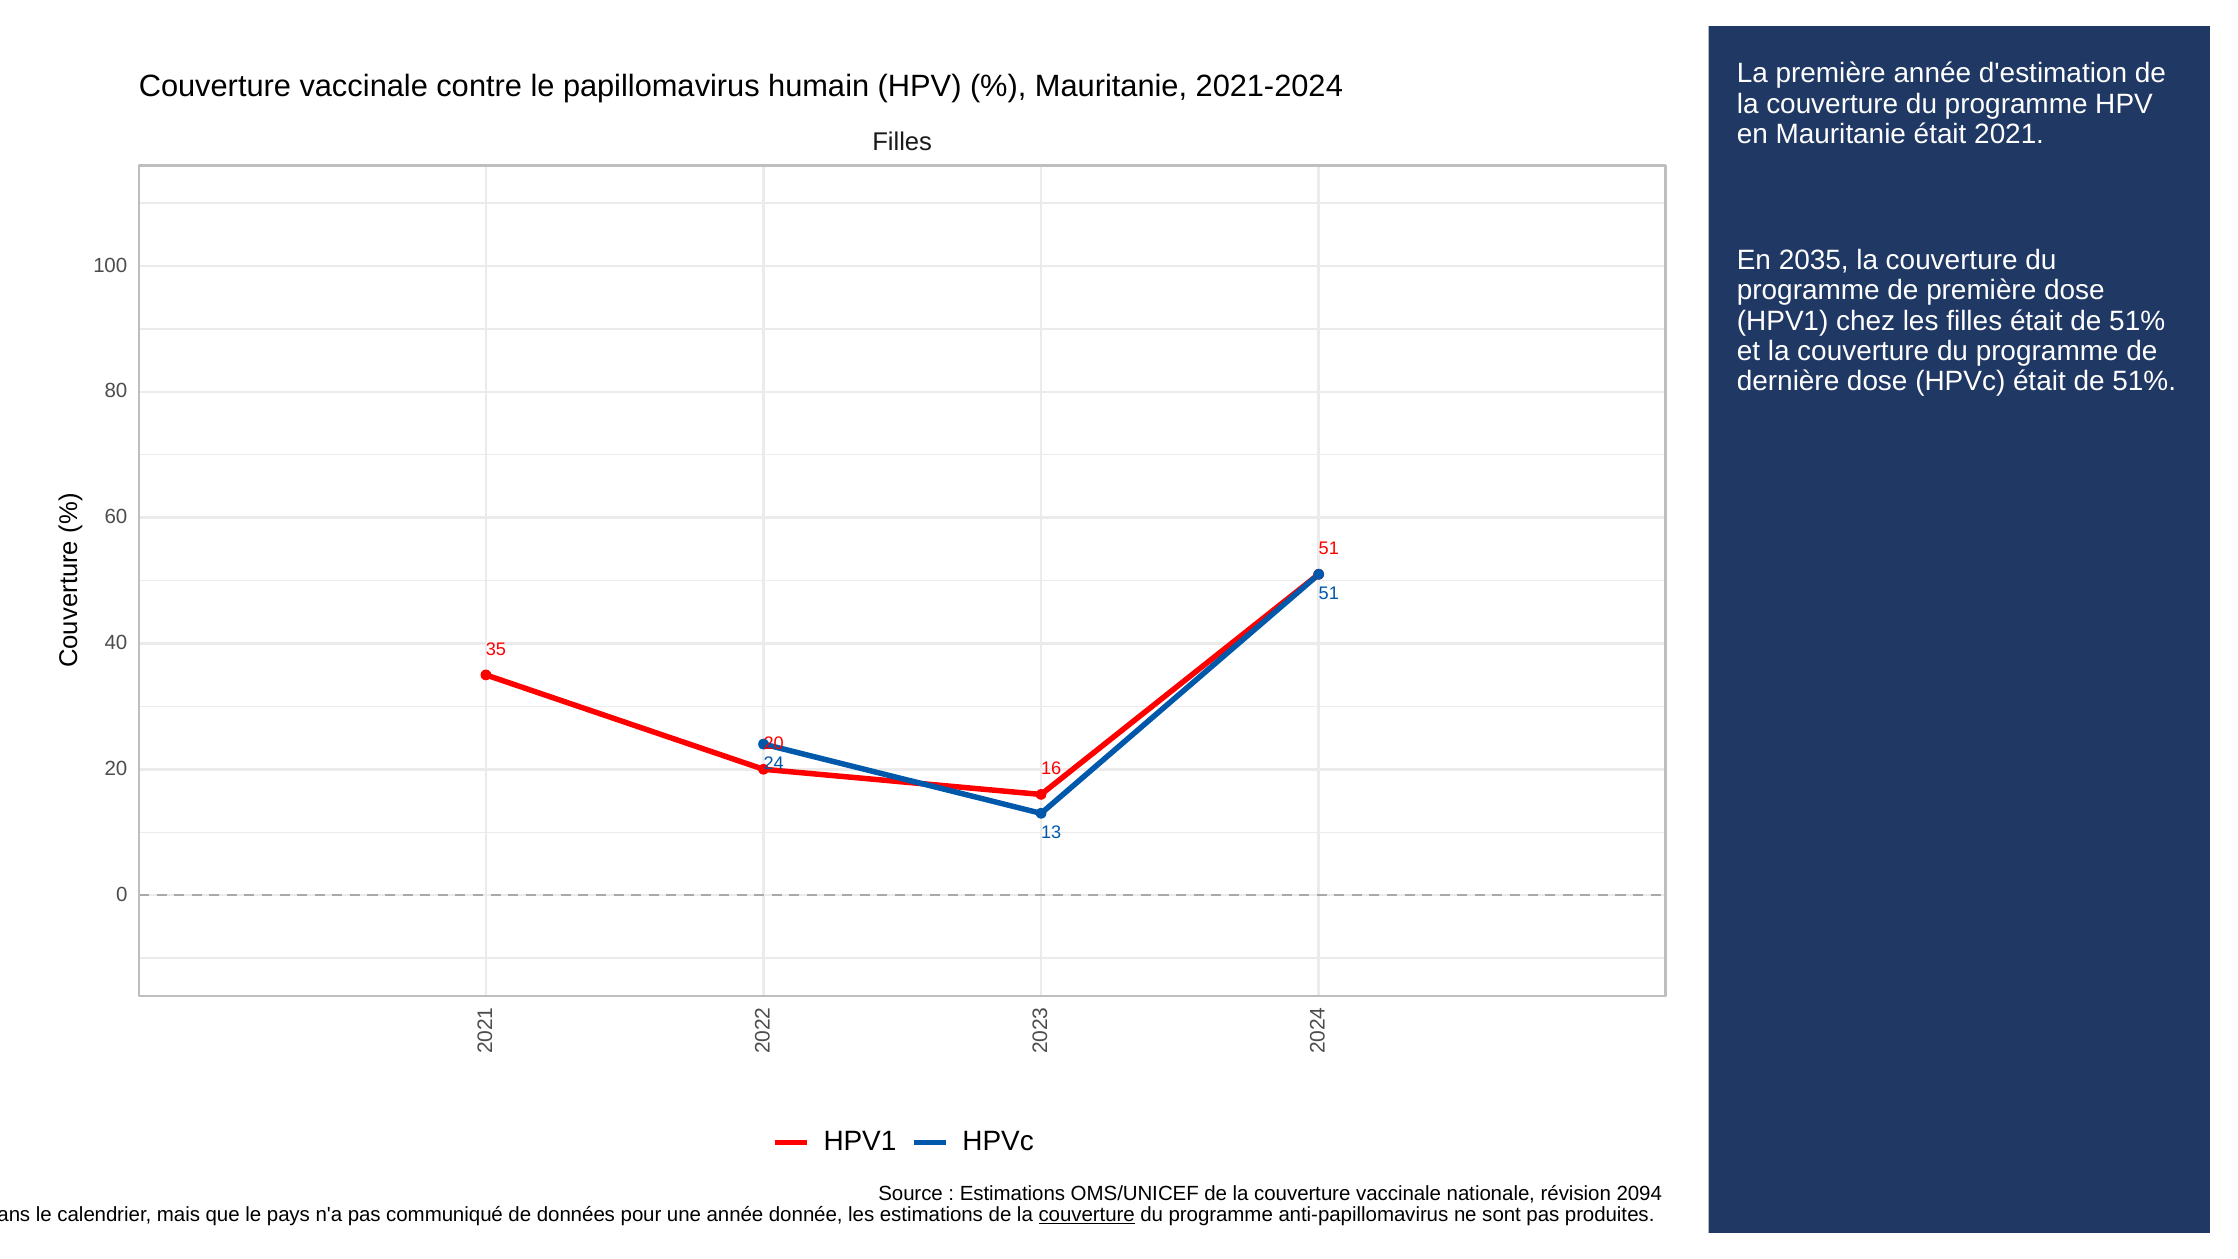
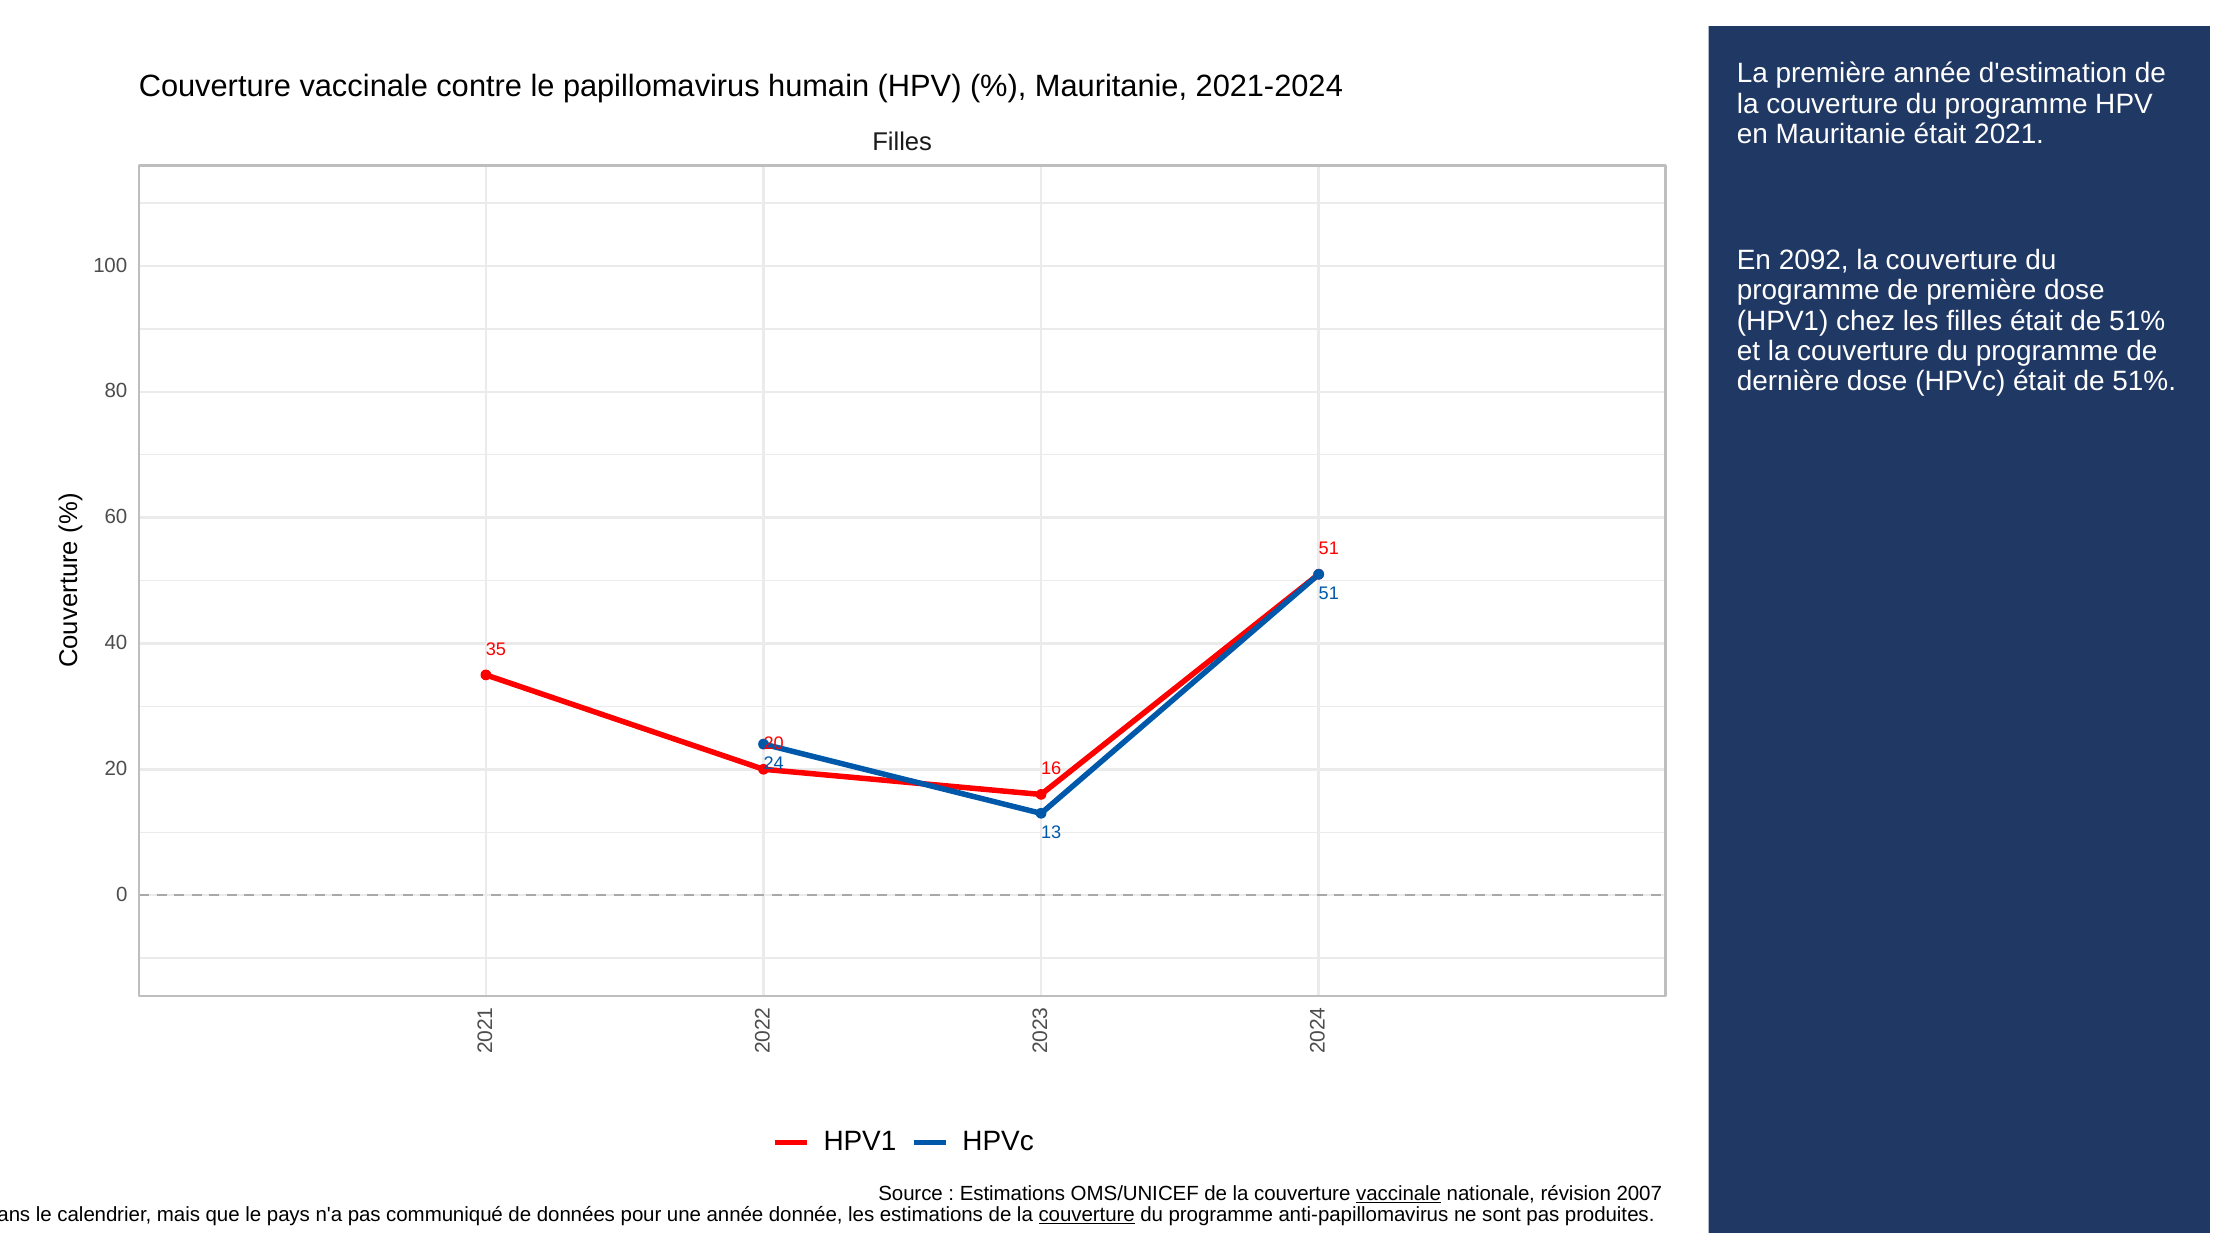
2035: 2035 -> 2092 (1814, 260)
vaccinale underline: none -> present (1399, 1193)
2094: 2094 -> 2007 (1639, 1193)
